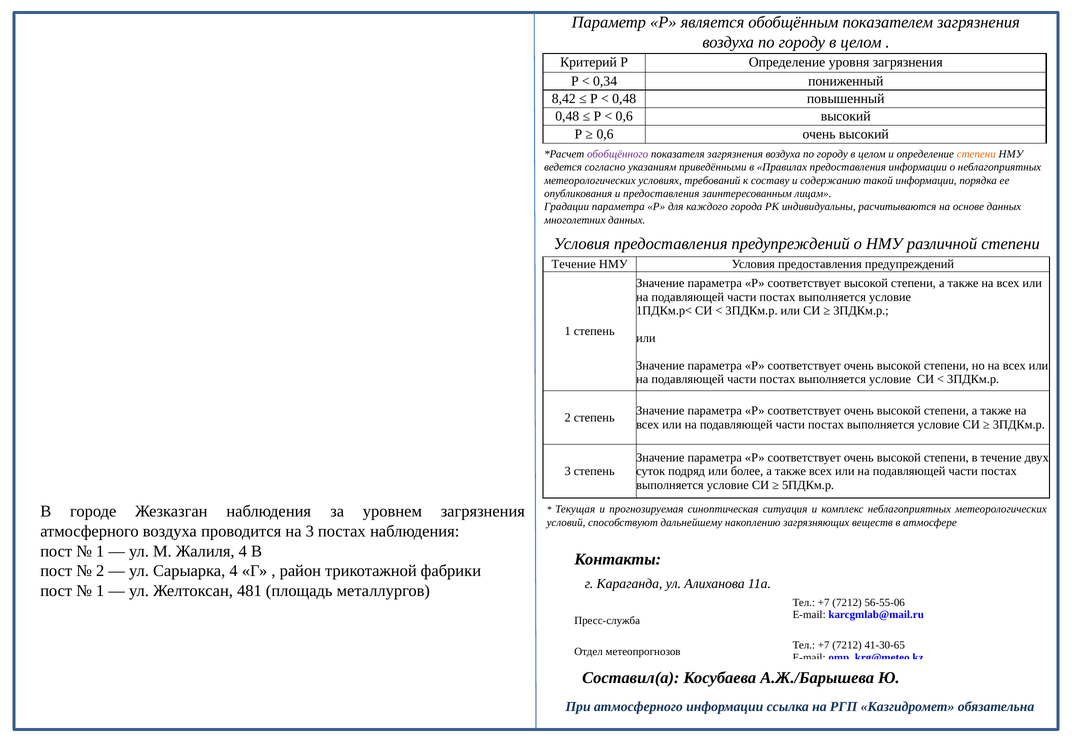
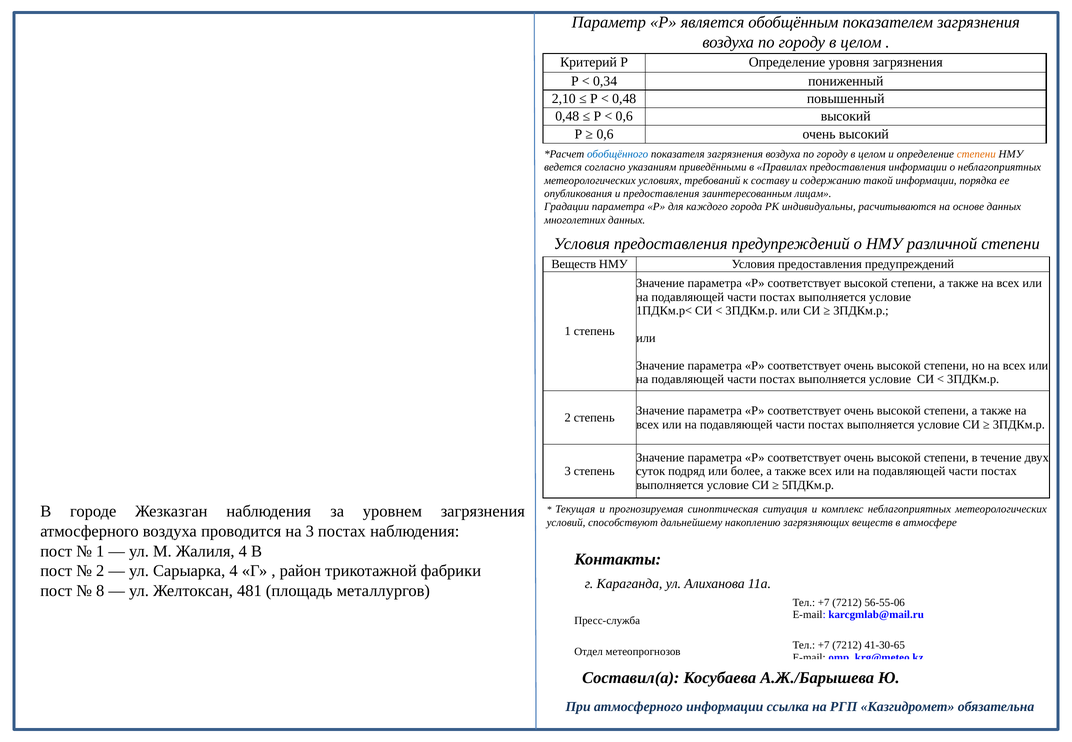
8,42: 8,42 -> 2,10 (564, 99)
обобщённого colour: purple -> blue (618, 154)
Течение: Течение -> Веществ (574, 264)
1: 1 -> 8 (100, 591)
